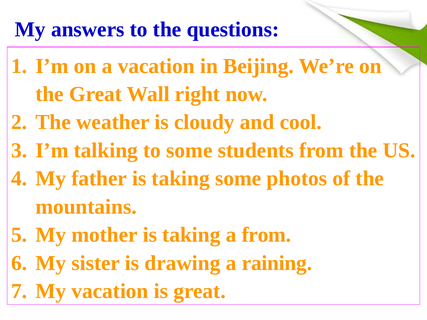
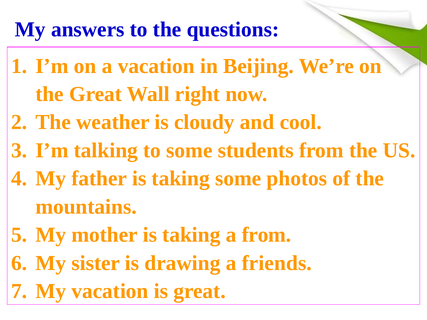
raining: raining -> friends (277, 263)
